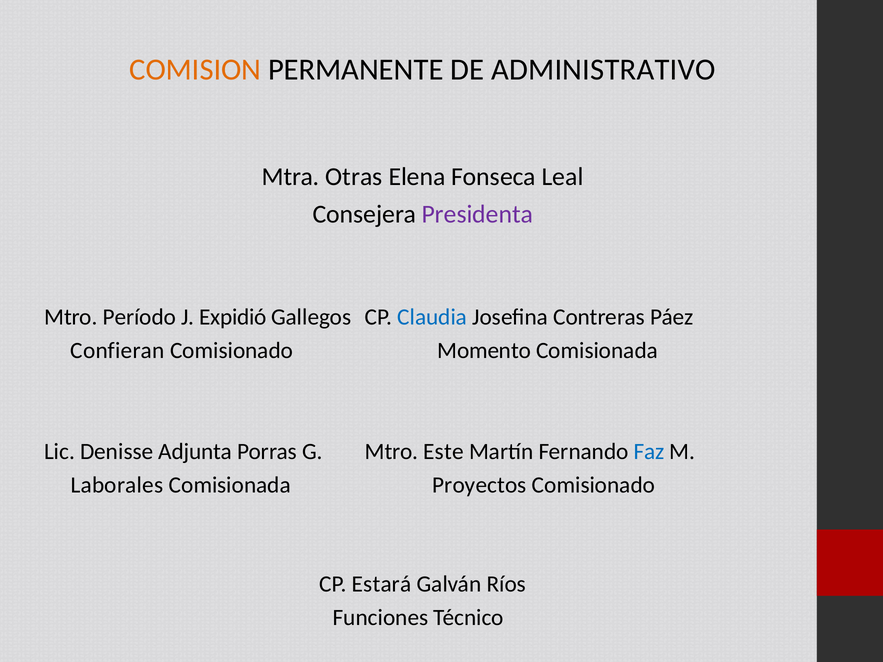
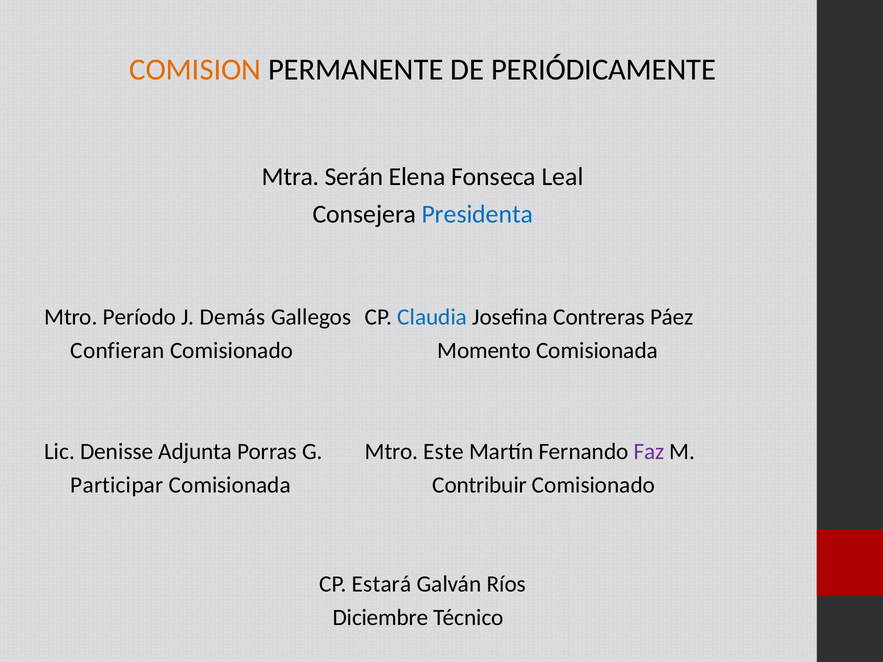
ADMINISTRATIVO: ADMINISTRATIVO -> PERIÓDICAMENTE (604, 69)
Otras: Otras -> Serán (354, 177)
Presidenta colour: purple -> blue (477, 214)
Expidió: Expidió -> Demás (233, 317)
Faz colour: blue -> purple (649, 452)
Laborales: Laborales -> Participar (117, 485)
Proyectos: Proyectos -> Contribuir (480, 485)
Funciones: Funciones -> Diciembre (381, 618)
